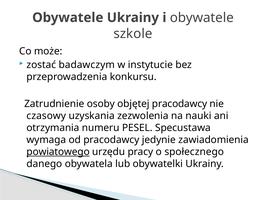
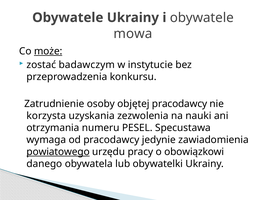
szkole: szkole -> mowa (133, 34)
może underline: none -> present (48, 51)
czasowy: czasowy -> korzysta (46, 115)
społecznego: społecznego -> obowiązkowi (194, 151)
